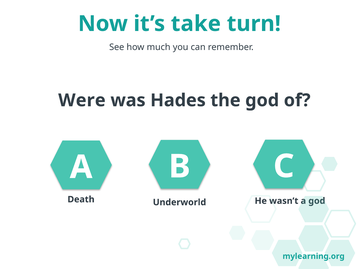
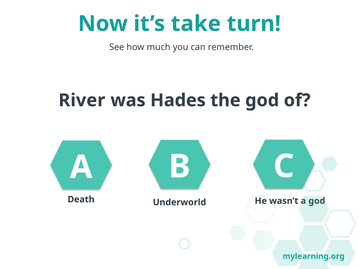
Were: Were -> River (82, 100)
